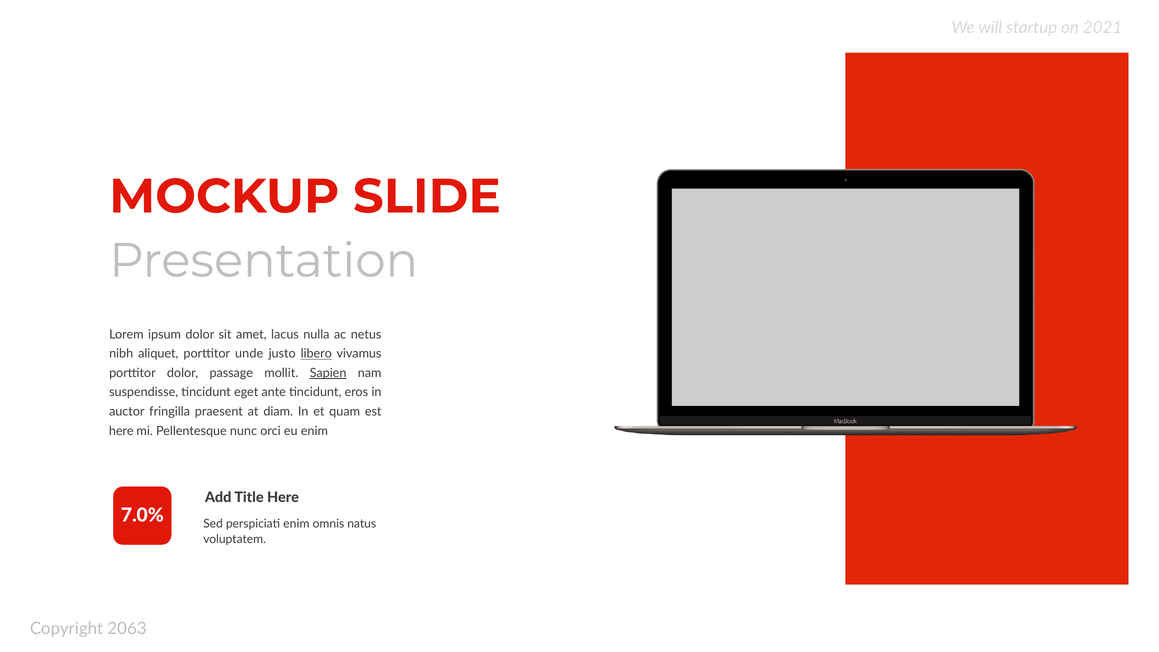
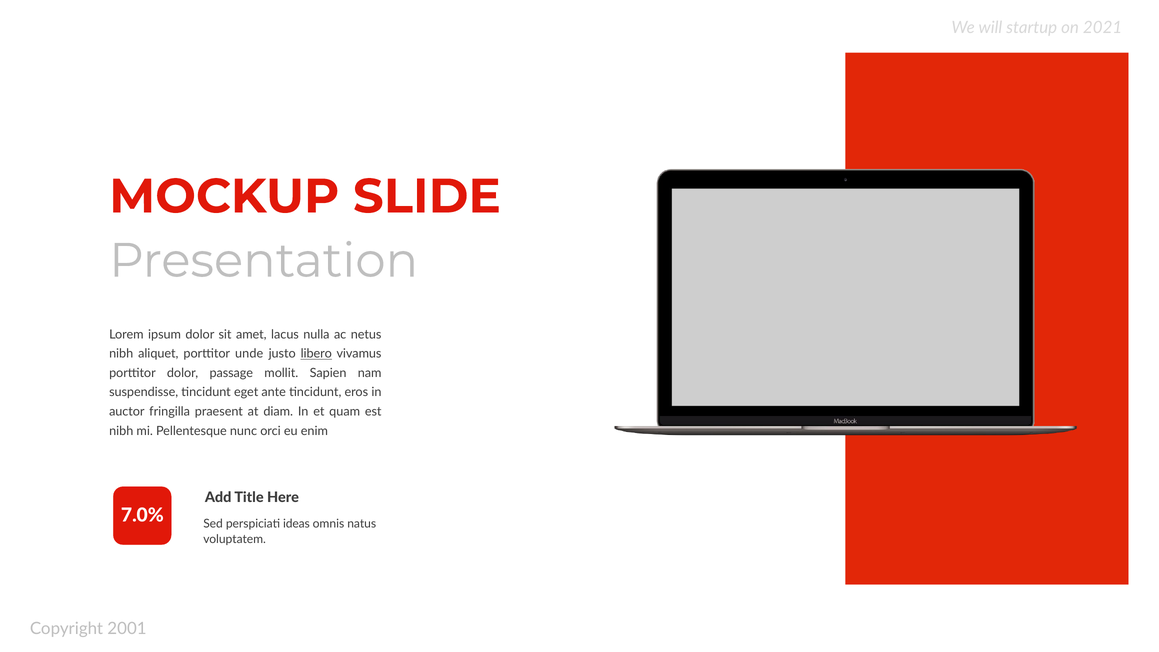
Sapien underline: present -> none (328, 373)
here: here -> nibh (121, 431)
perspiciati enim: enim -> ideas (296, 523)
2063: 2063 -> 2001 (127, 629)
